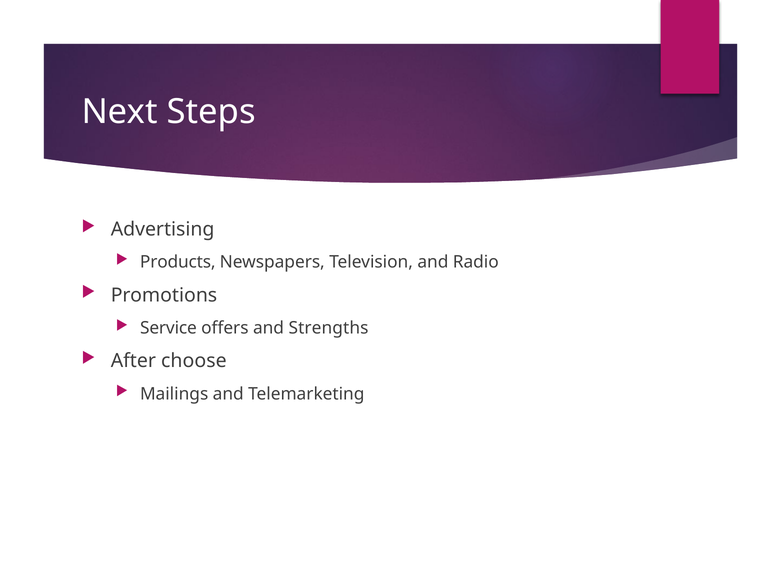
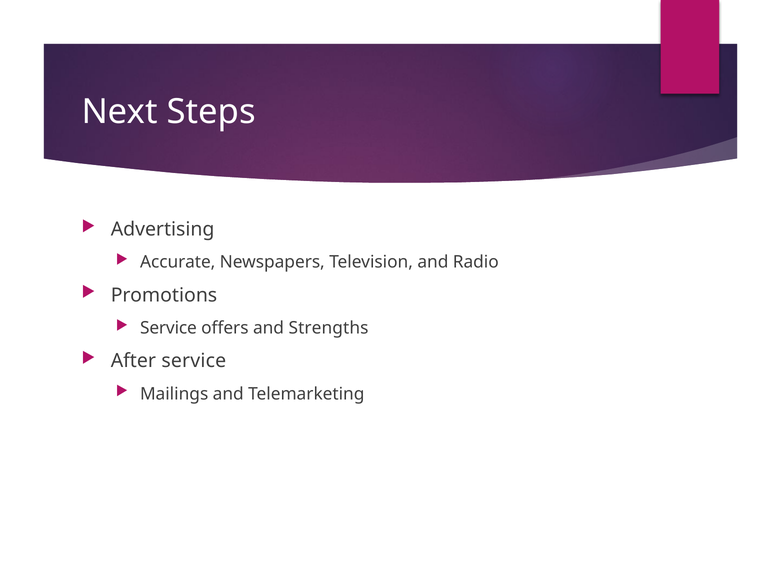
Products: Products -> Accurate (178, 262)
After choose: choose -> service (194, 361)
